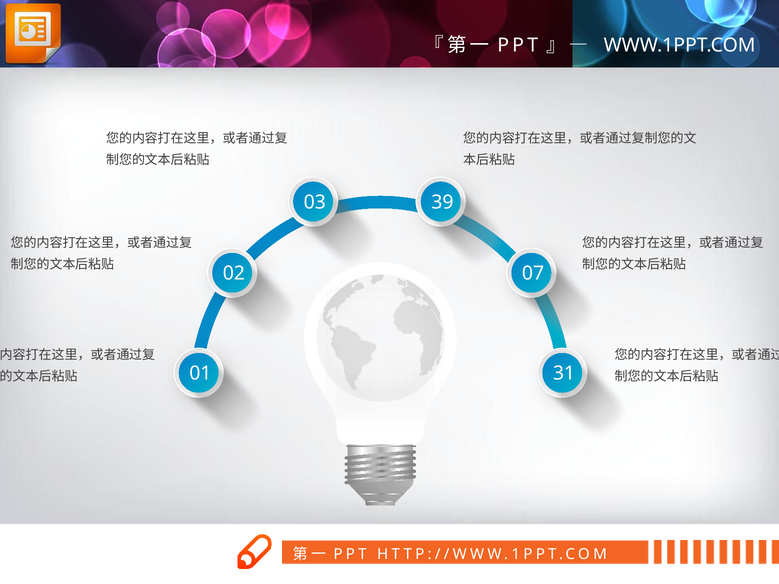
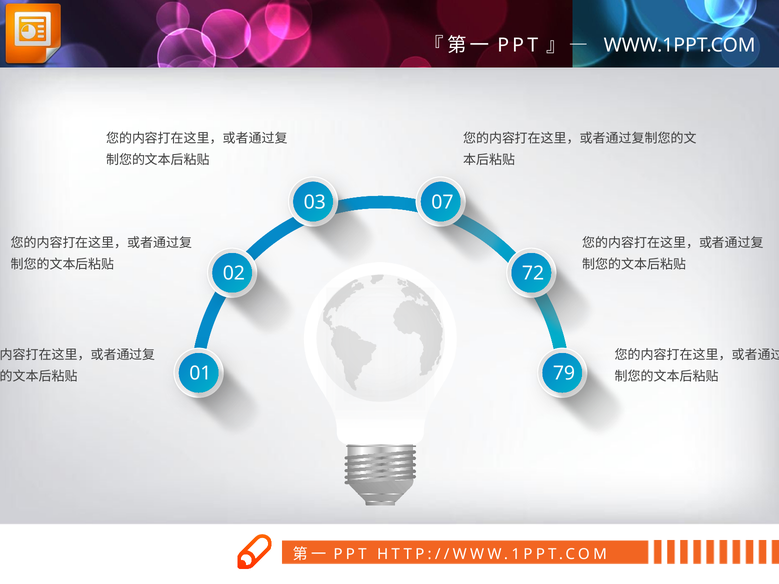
39: 39 -> 07 (442, 202)
07: 07 -> 72 (533, 274)
31: 31 -> 79 (564, 374)
